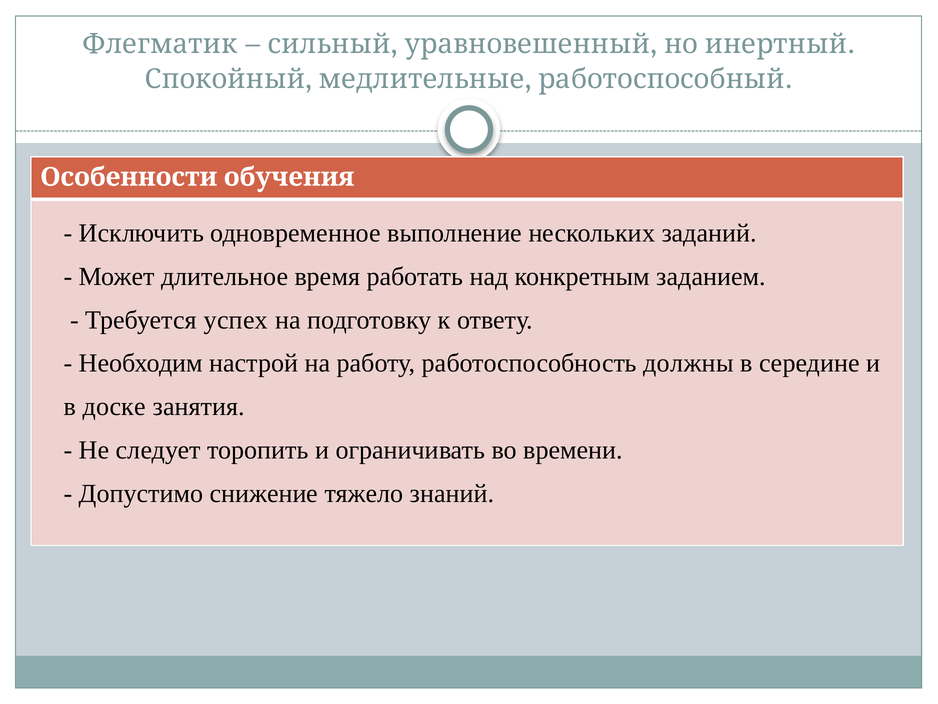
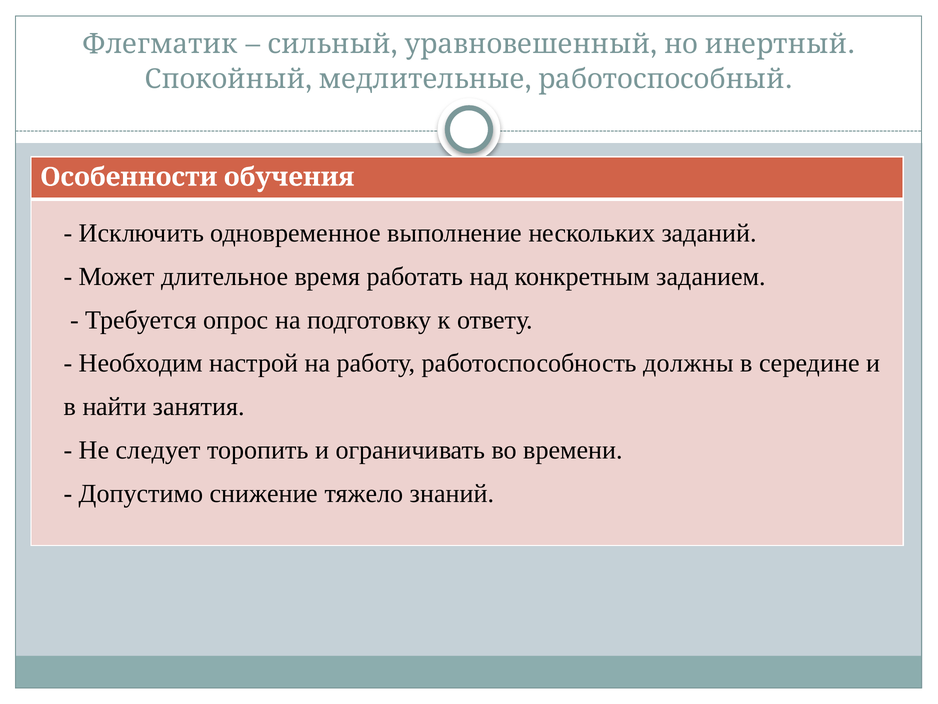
успех: успех -> опрос (236, 320)
доске: доске -> найти (115, 406)
